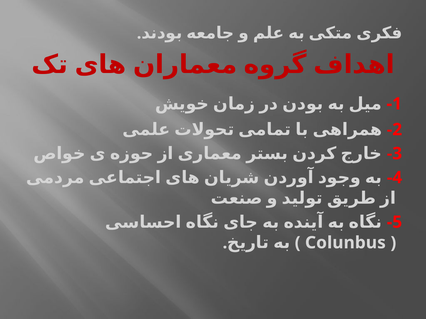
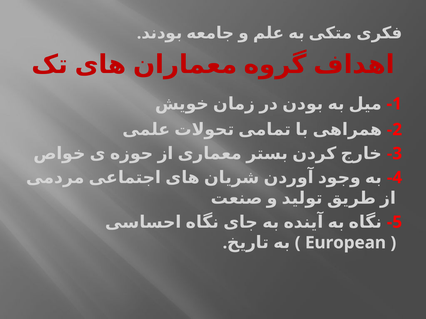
Colunbus: Colunbus -> European (346, 243)
